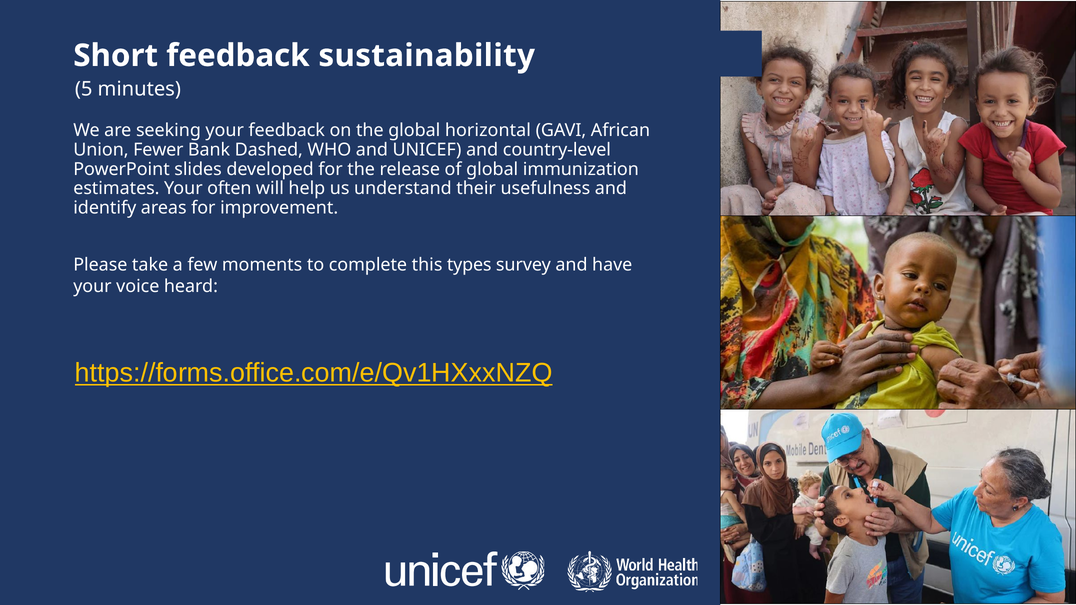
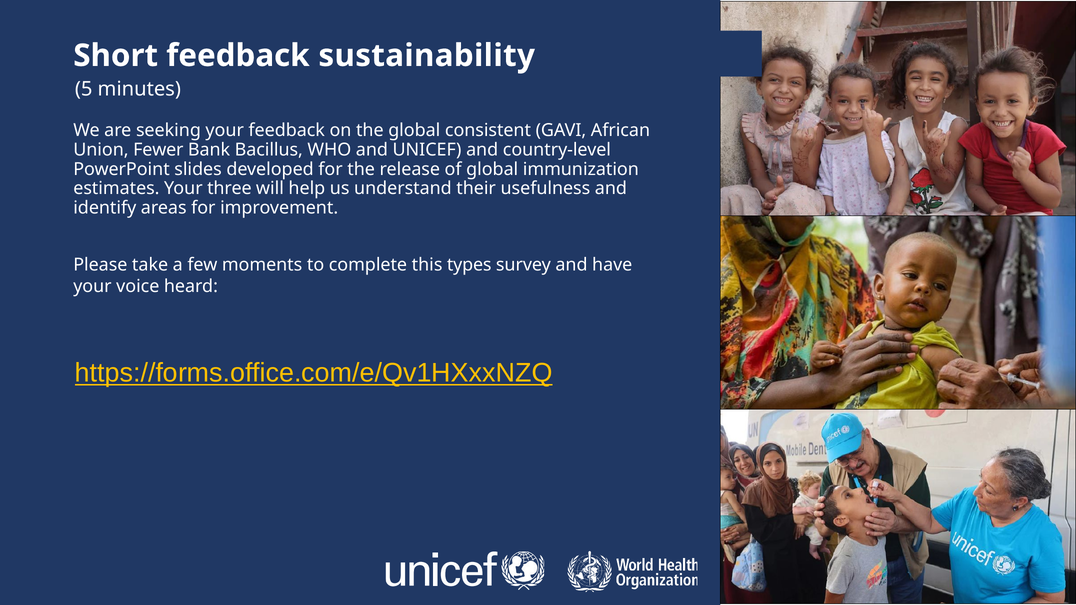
horizontal: horizontal -> consistent (488, 131)
Dashed: Dashed -> Bacillus (269, 150)
often: often -> three (229, 189)
